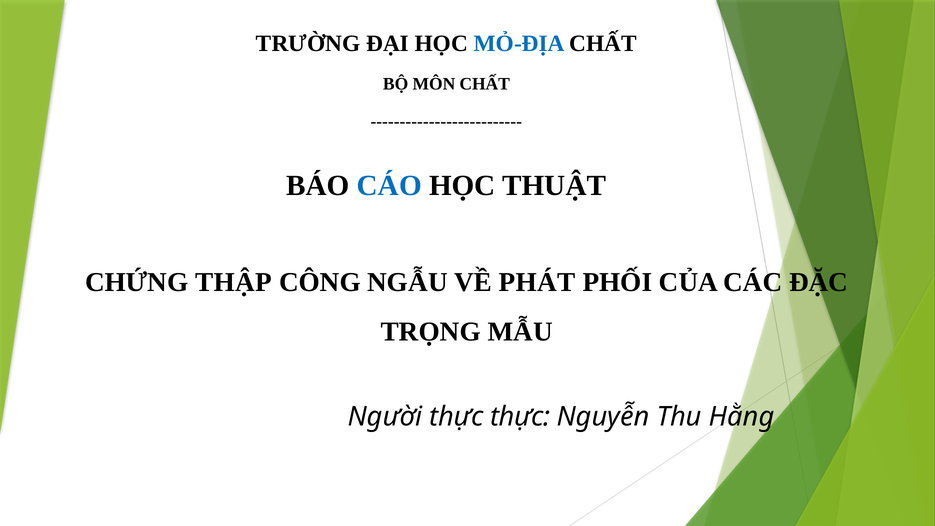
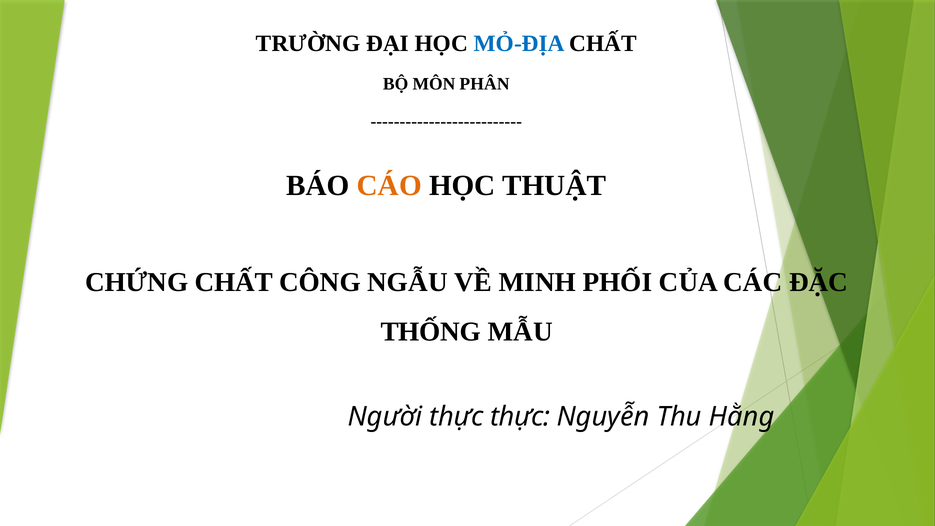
MÔN CHẤT: CHẤT -> PHÂN (485, 84)
CÁO colour: blue -> orange (389, 186)
CHỨNG THẬP: THẬP -> CHẤT (234, 282)
PHÁT: PHÁT -> MINH (537, 282)
TRỌNG: TRỌNG -> THỐNG (431, 332)
